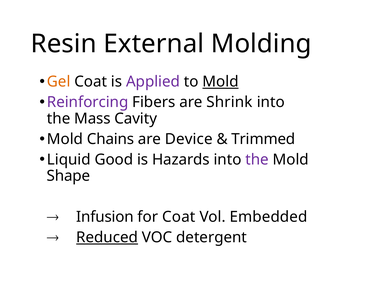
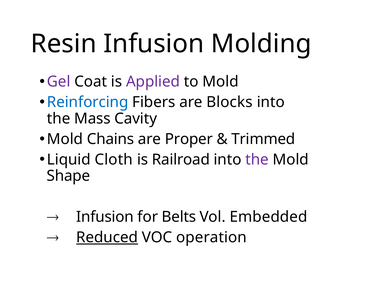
Resin External: External -> Infusion (154, 44)
Gel colour: orange -> purple (59, 82)
Mold underline: present -> none (221, 82)
Reinforcing colour: purple -> blue (88, 102)
Shrink: Shrink -> Blocks (229, 102)
Device: Device -> Proper (189, 139)
Good: Good -> Cloth (114, 159)
Hazards: Hazards -> Railroad (181, 159)
for Coat: Coat -> Belts (179, 217)
detergent: detergent -> operation (211, 237)
